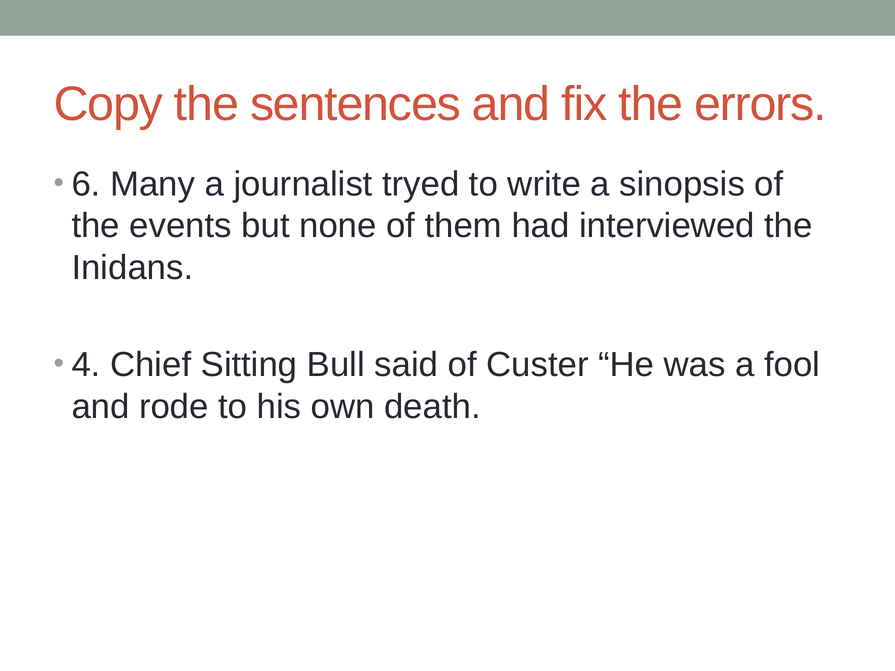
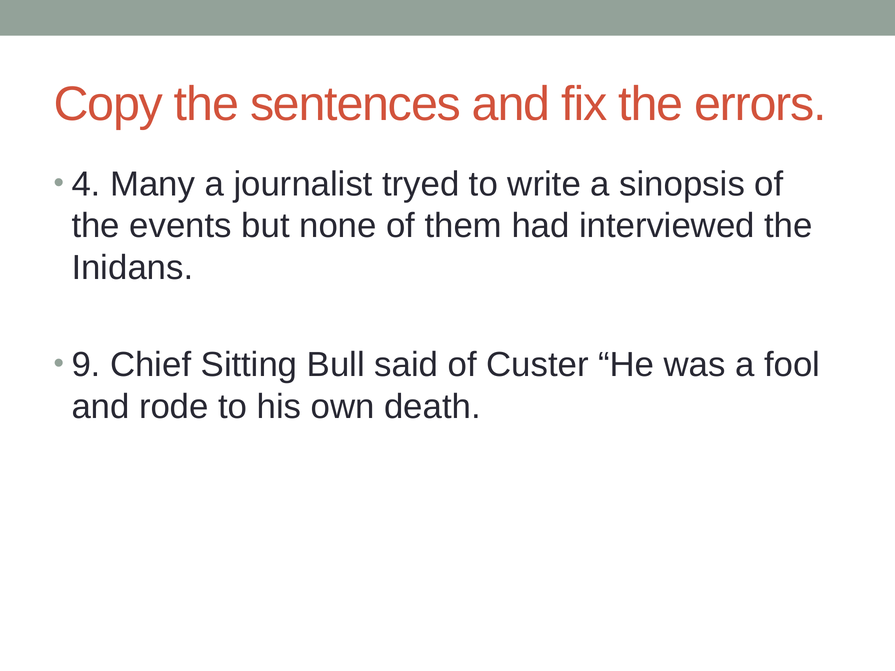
6: 6 -> 4 (86, 184)
4: 4 -> 9 (86, 365)
